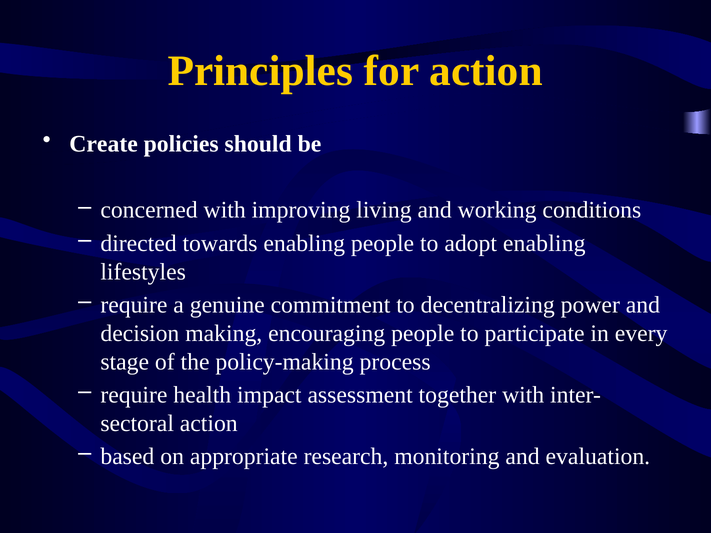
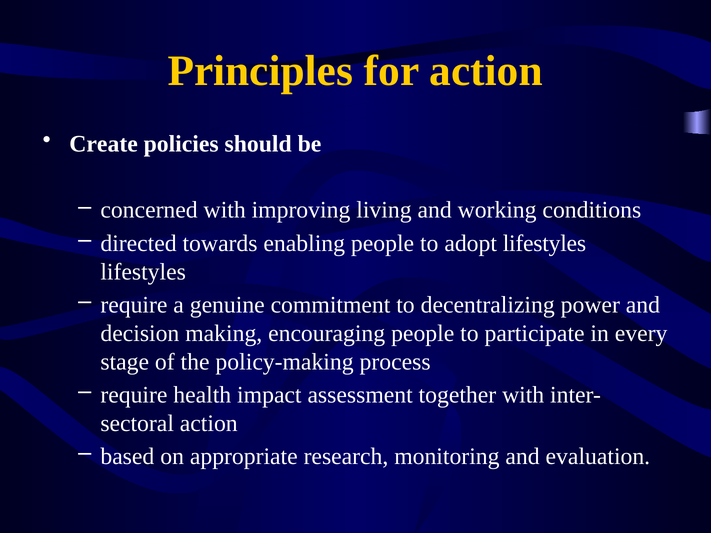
adopt enabling: enabling -> lifestyles (544, 243)
